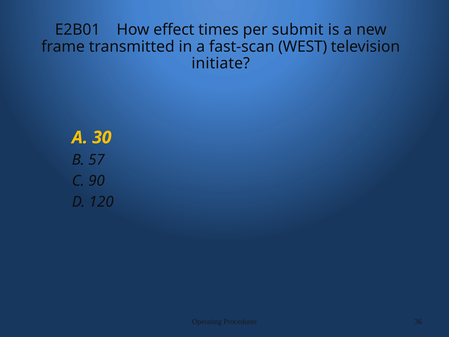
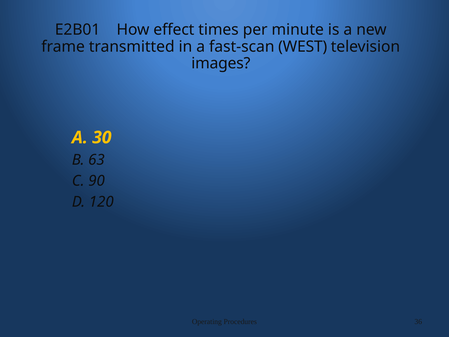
submit: submit -> minute (298, 30)
initiate: initiate -> images (221, 63)
57: 57 -> 63 (96, 160)
